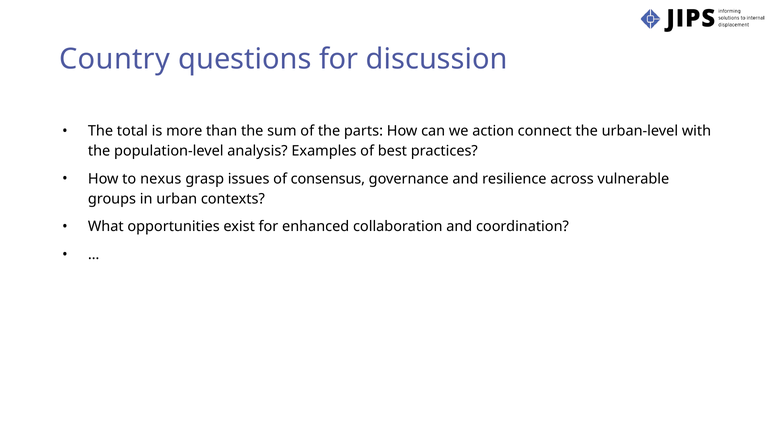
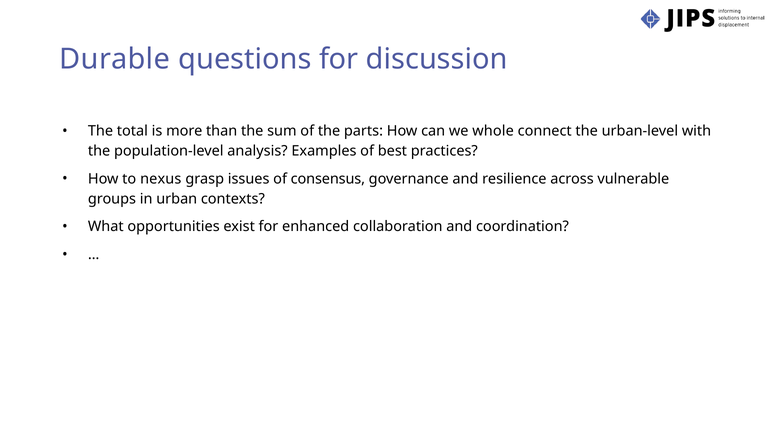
Country: Country -> Durable (115, 59)
action: action -> whole (493, 131)
